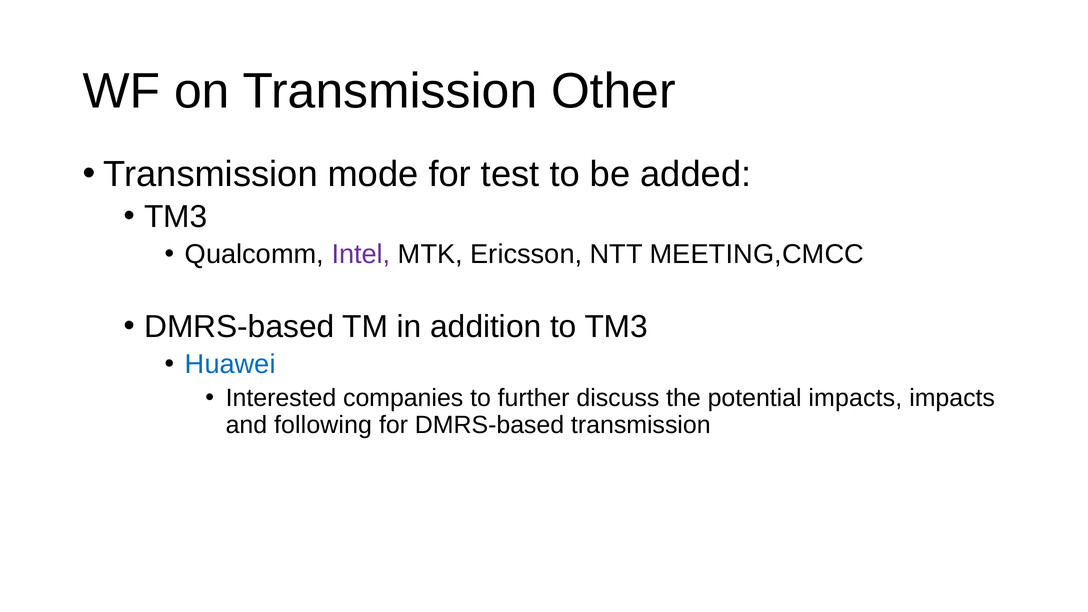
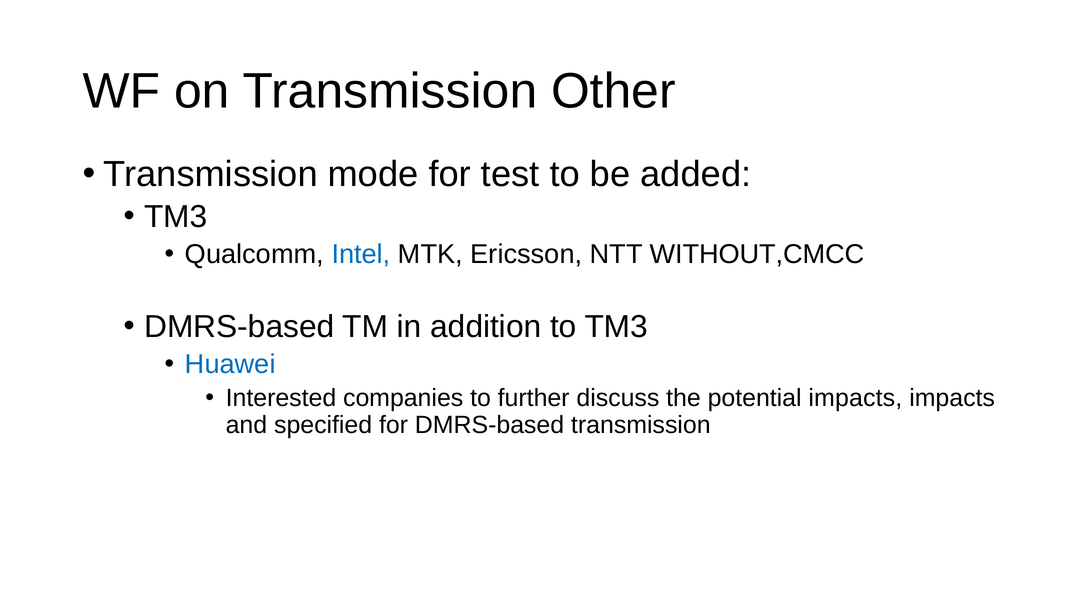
Intel colour: purple -> blue (361, 254)
MEETING,CMCC: MEETING,CMCC -> WITHOUT,CMCC (757, 254)
following: following -> specified (323, 425)
